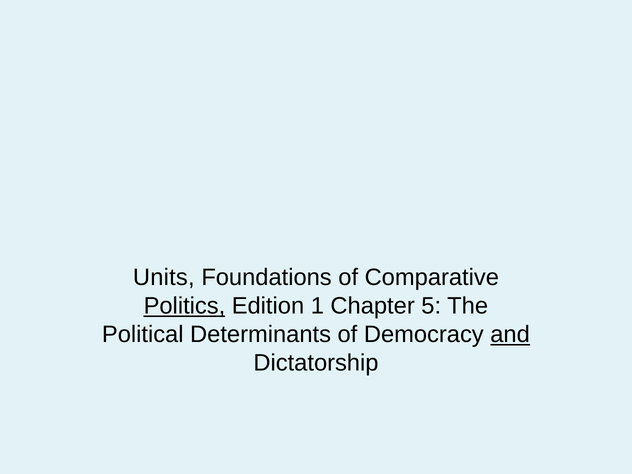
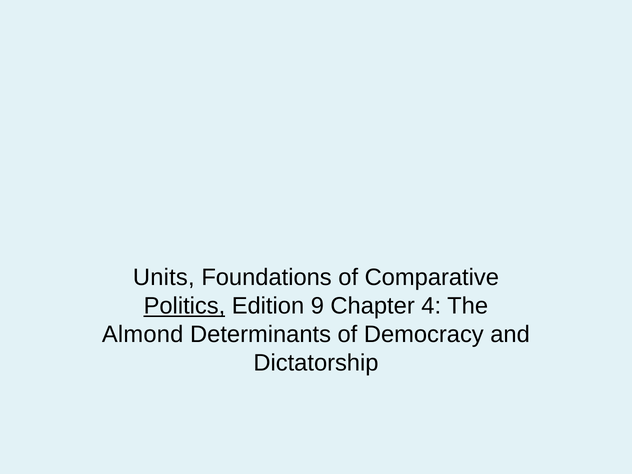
1: 1 -> 9 (317, 306)
5: 5 -> 4 (431, 306)
Political: Political -> Almond (143, 335)
and underline: present -> none (510, 335)
